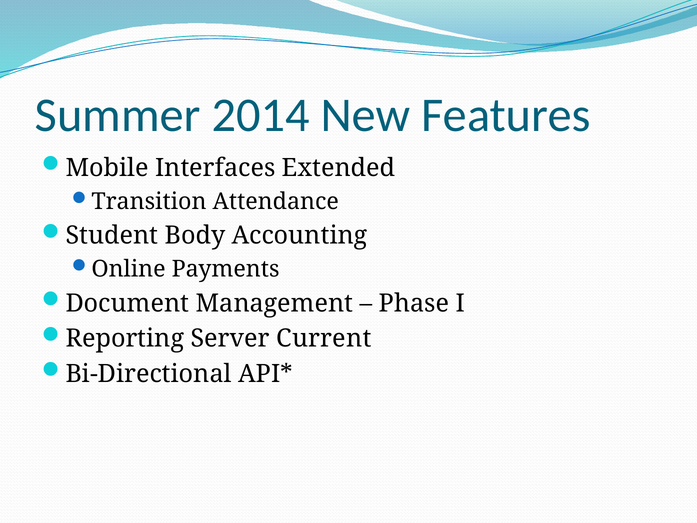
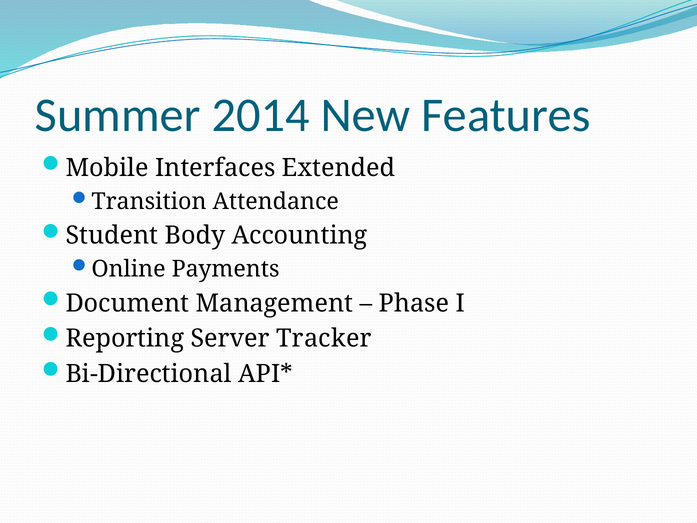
Current: Current -> Tracker (324, 338)
